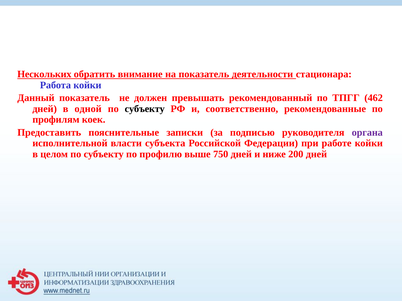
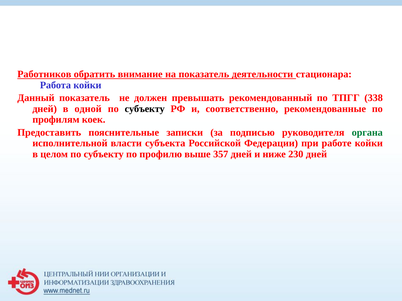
Нескольких: Нескольких -> Работников (44, 74)
462: 462 -> 338 (374, 98)
органа colour: purple -> green (367, 133)
750: 750 -> 357 (221, 154)
200: 200 -> 230 (296, 154)
